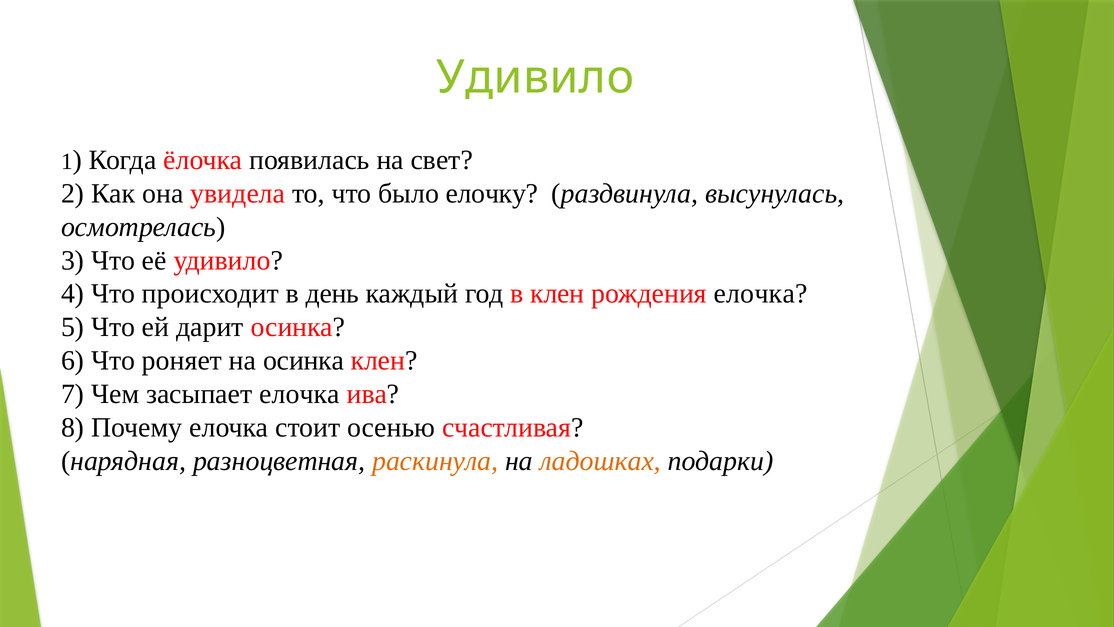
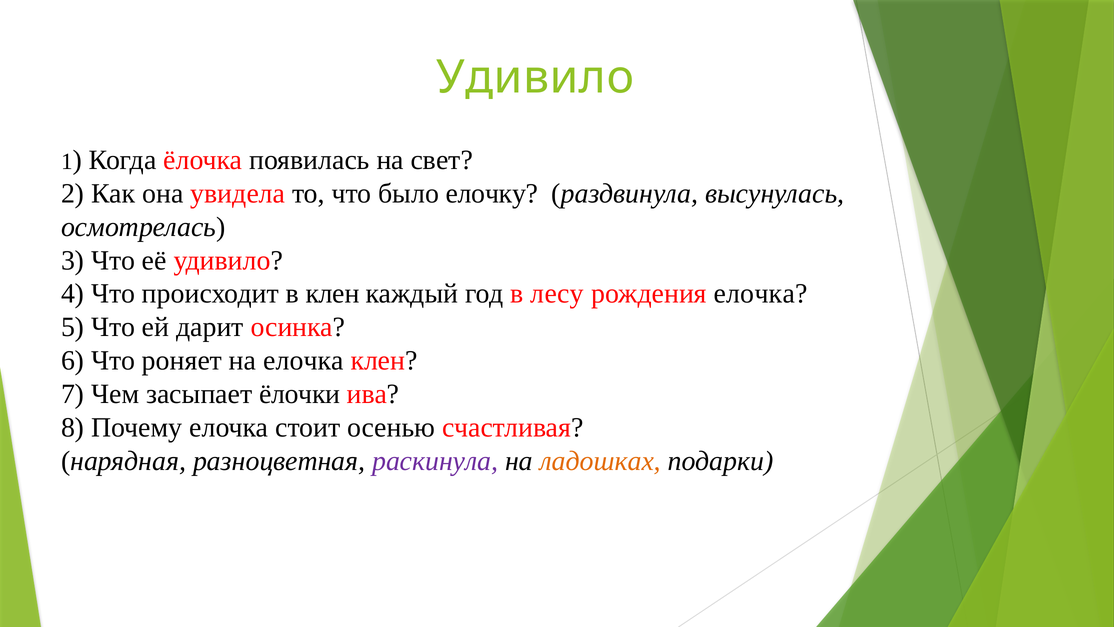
в день: день -> клен (333, 294)
в клен: клен -> лесу (557, 294)
на осинка: осинка -> елочка (303, 360)
засыпает елочка: елочка -> ёлочки (300, 394)
раскинула colour: orange -> purple (435, 461)
